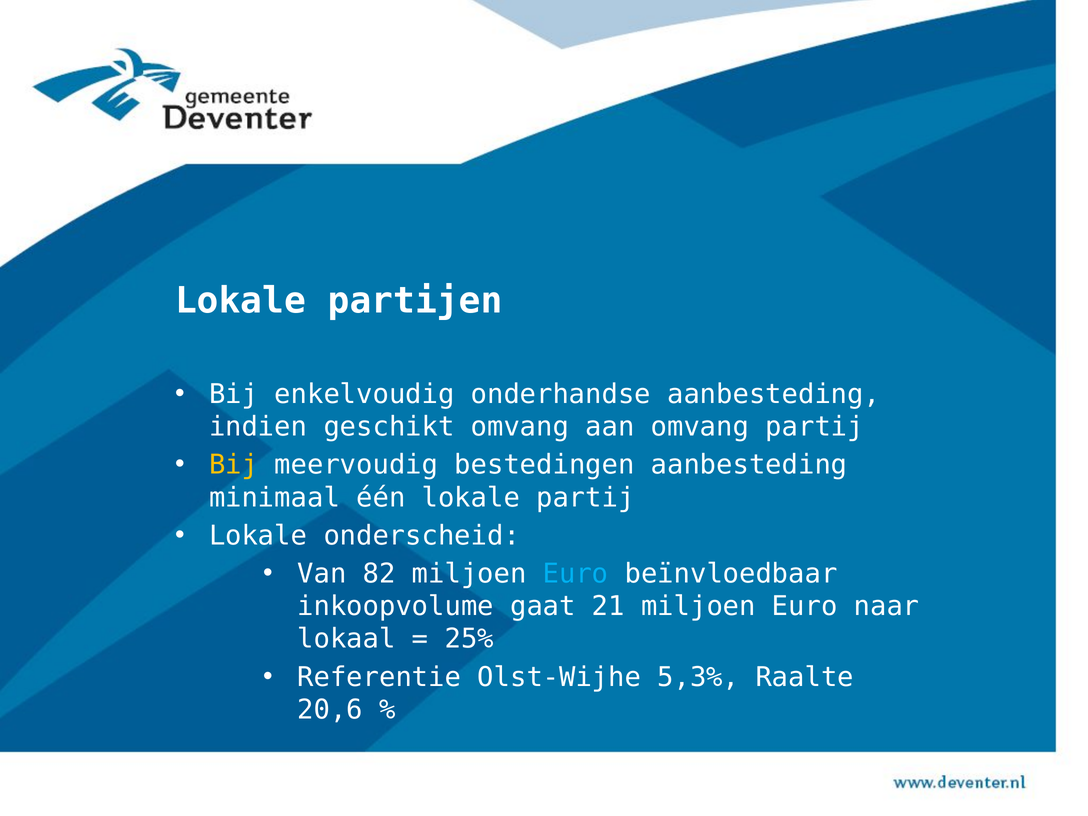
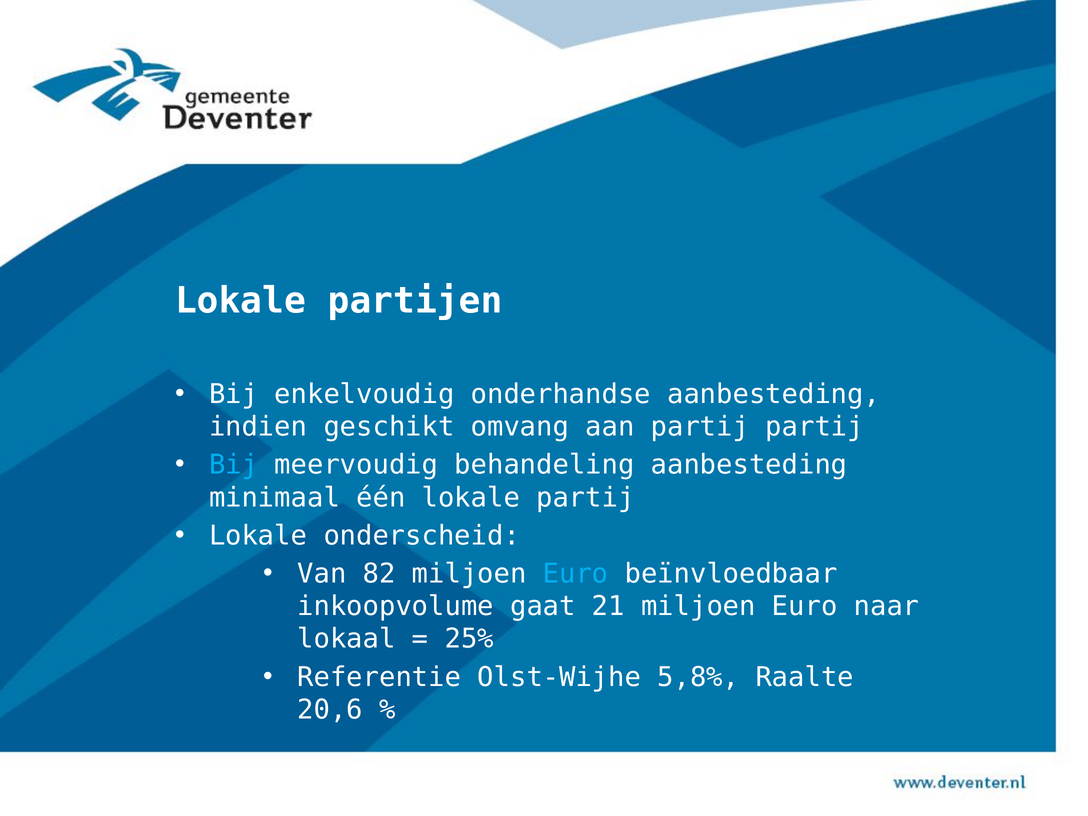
aan omvang: omvang -> partij (700, 427)
Bij colour: yellow -> light blue (234, 465)
bestedingen: bestedingen -> behandeling (544, 465)
5,3%: 5,3% -> 5,8% (698, 677)
